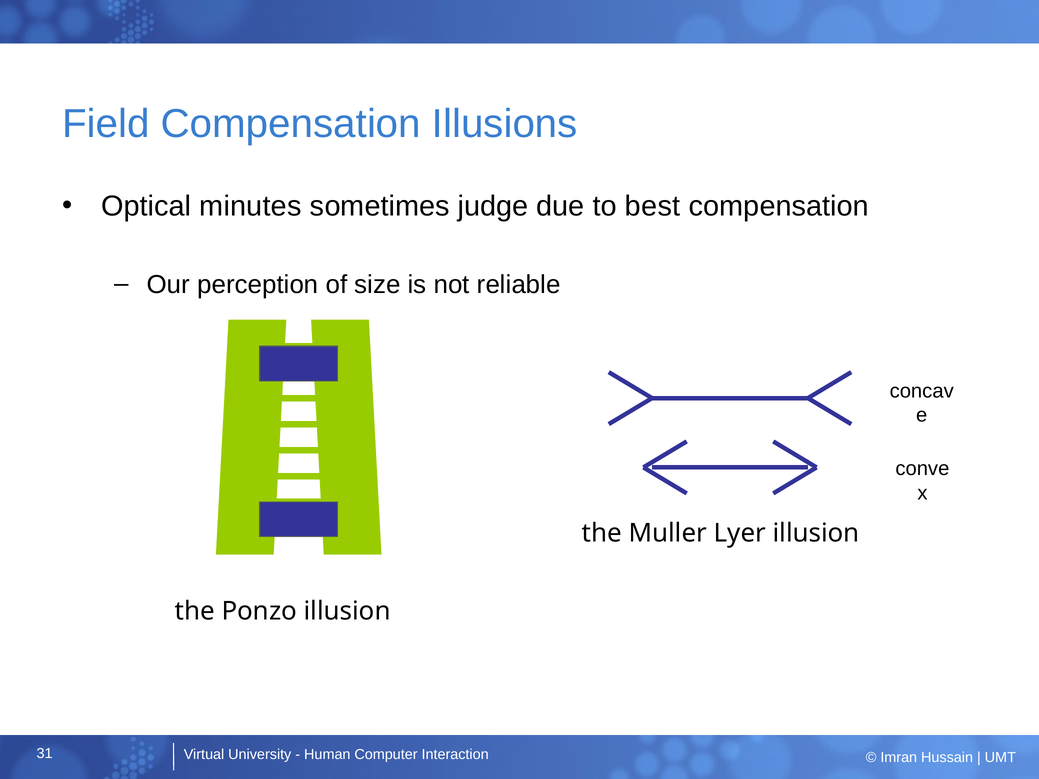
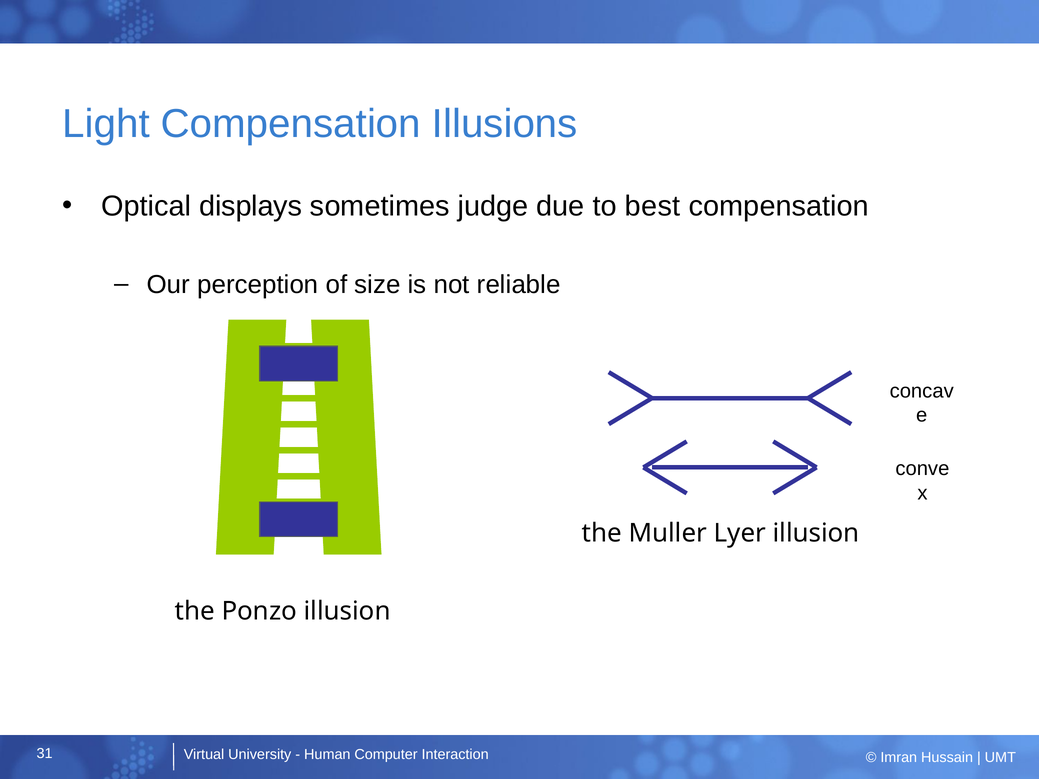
Field: Field -> Light (106, 124)
minutes: minutes -> displays (251, 206)
